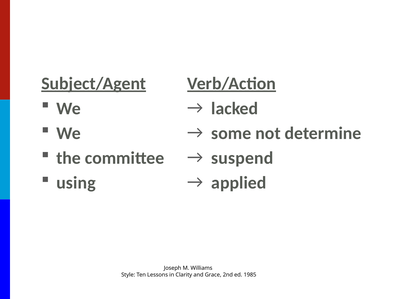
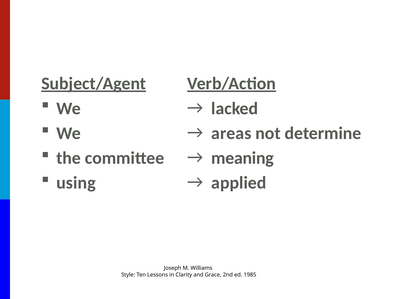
some: some -> areas (231, 133)
suspend: suspend -> meaning (242, 158)
